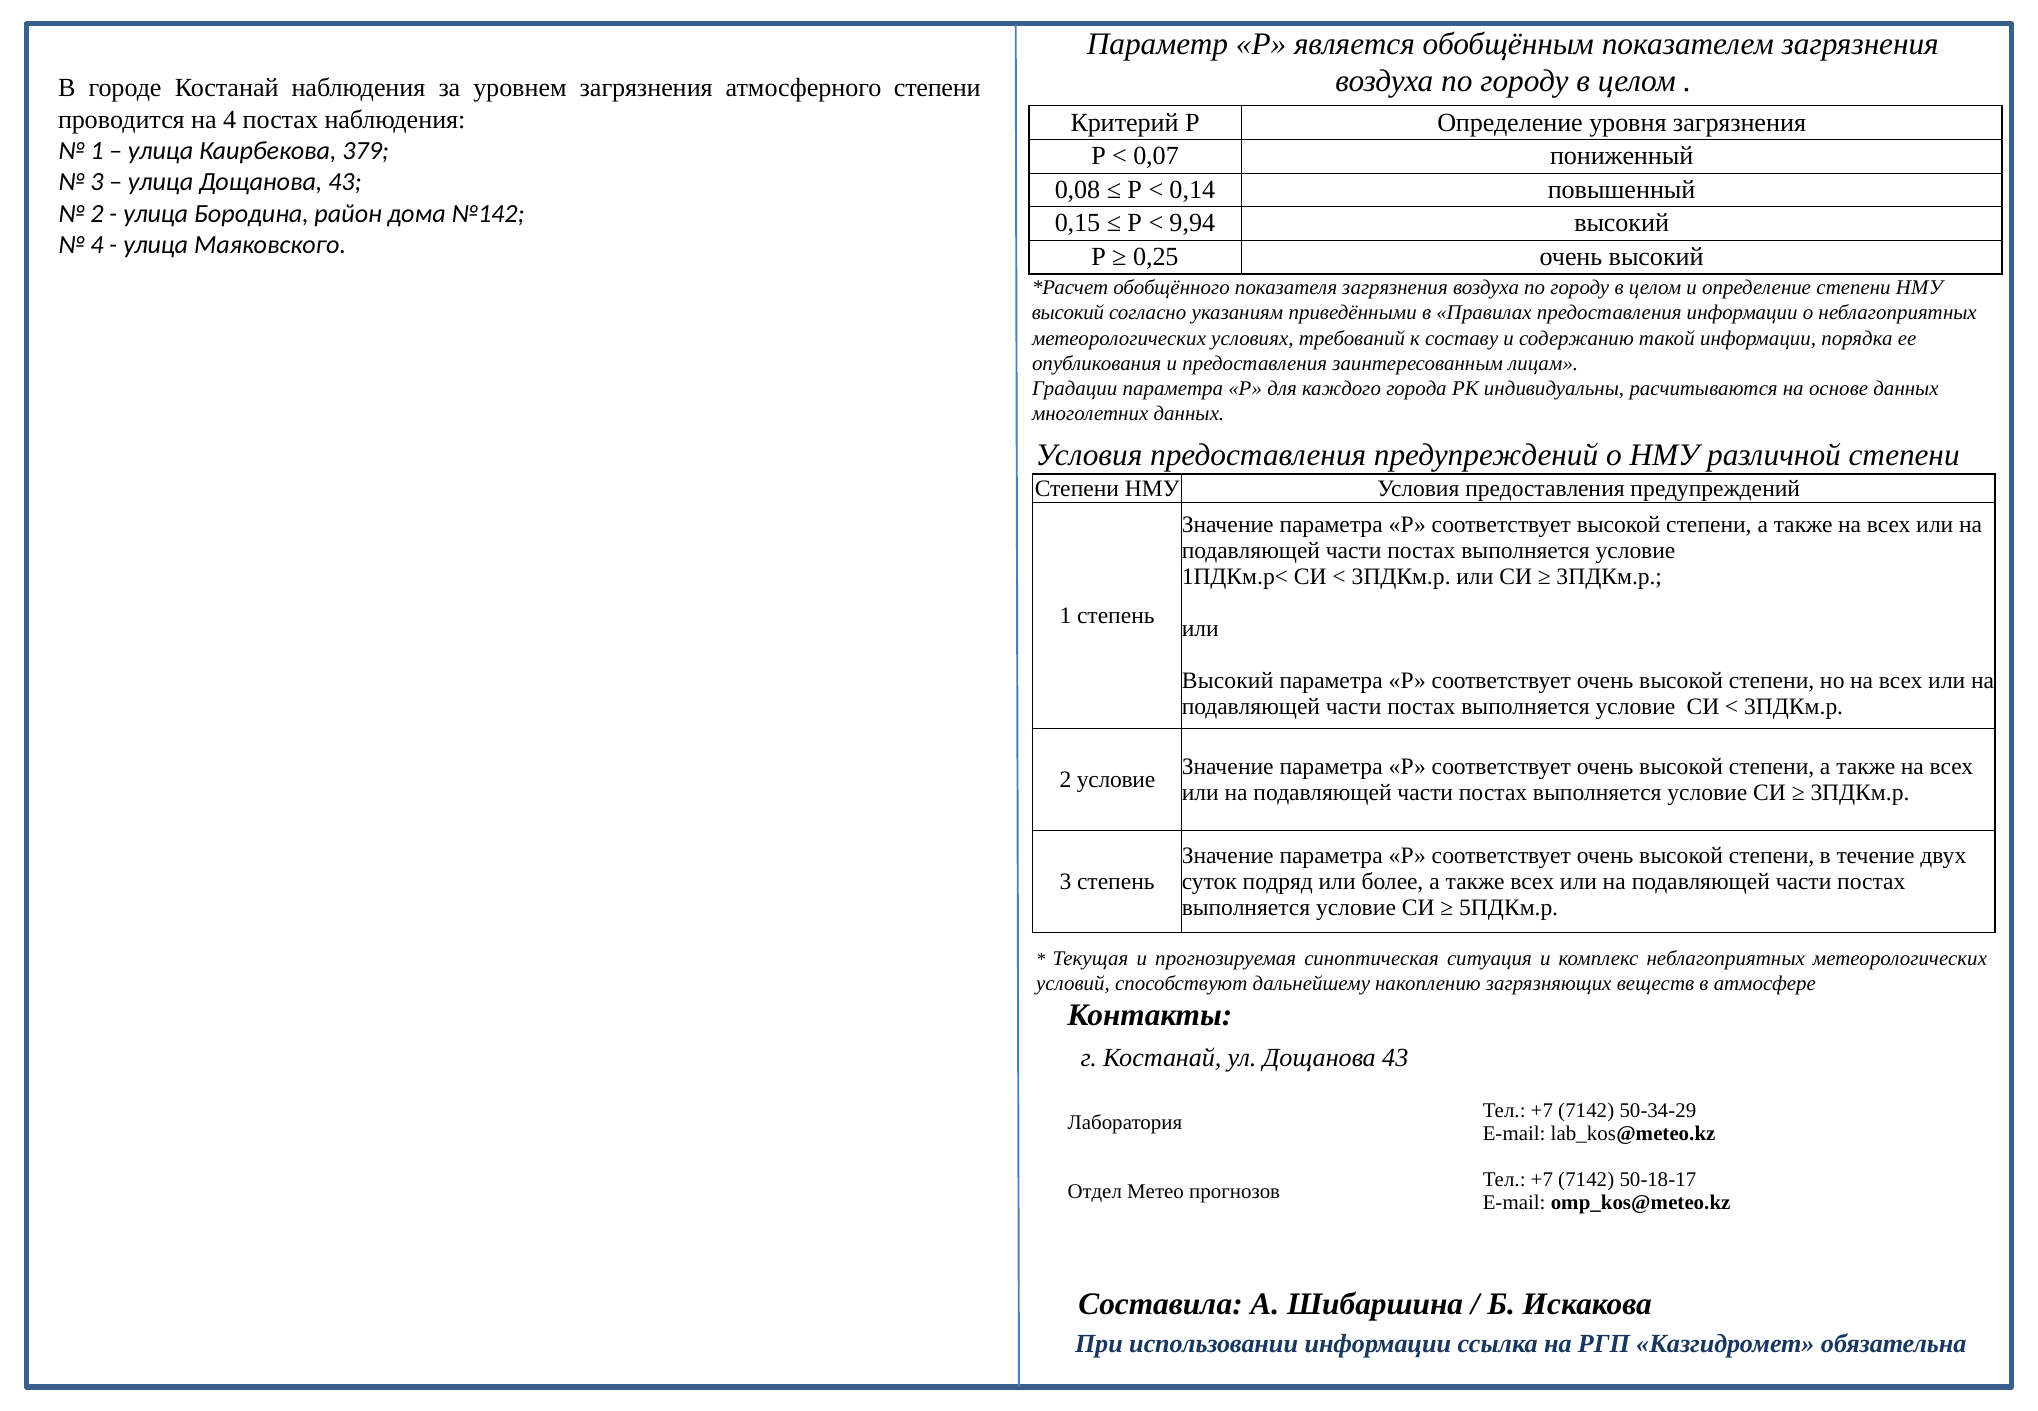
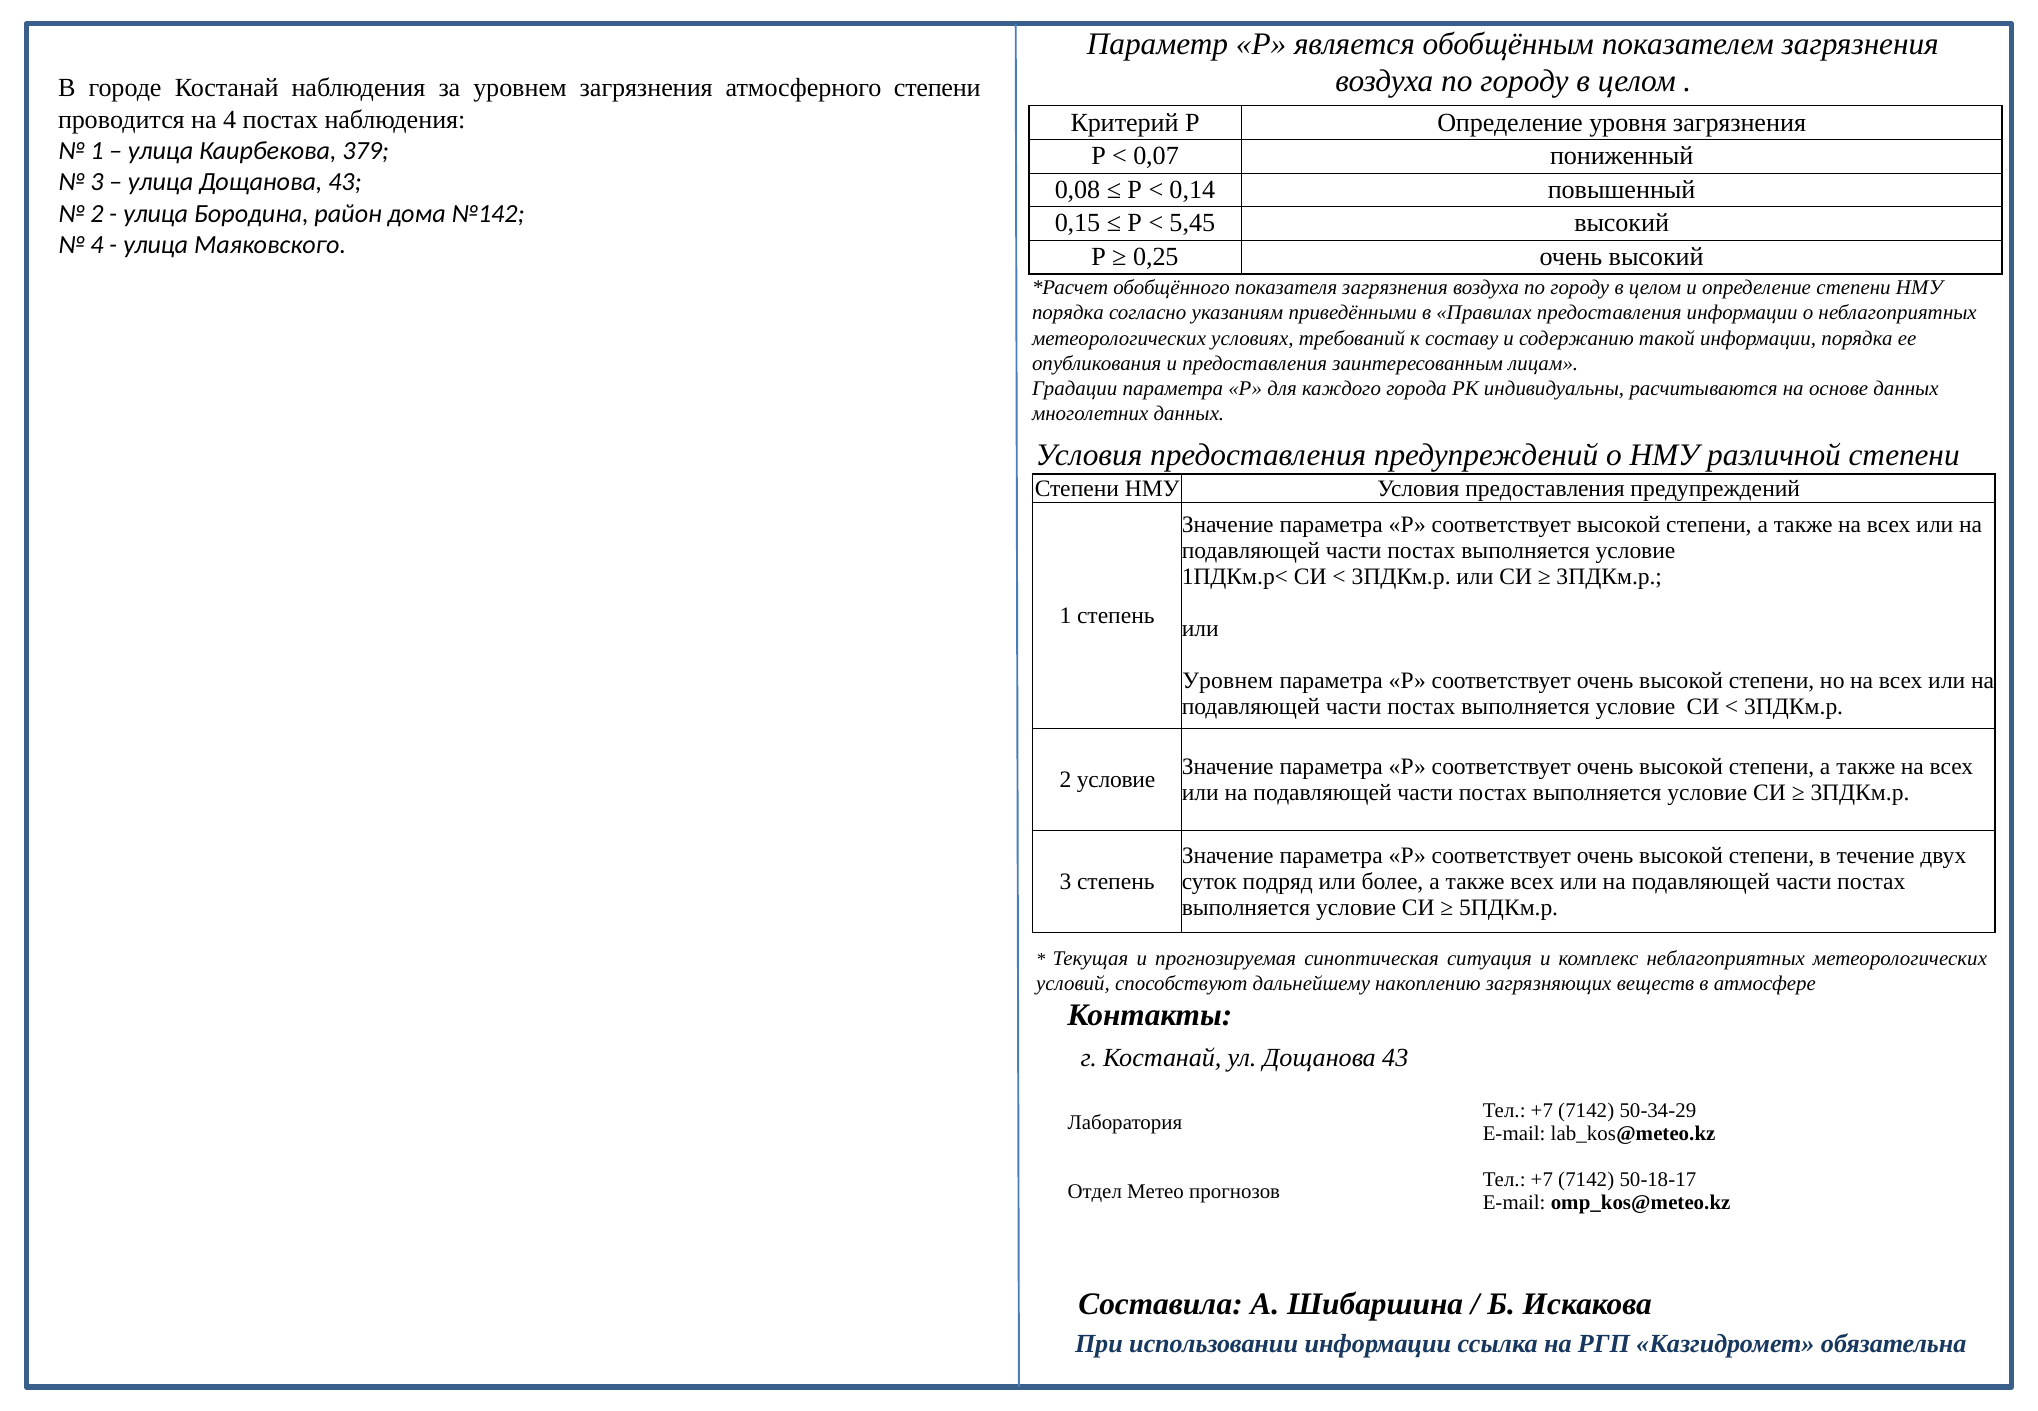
9,94: 9,94 -> 5,45 (1192, 223)
высокий: высокий -> порядка (1068, 313)
Высокий: Высокий -> Уровнем (1228, 681)
